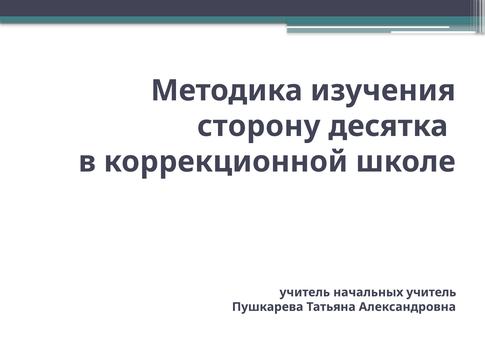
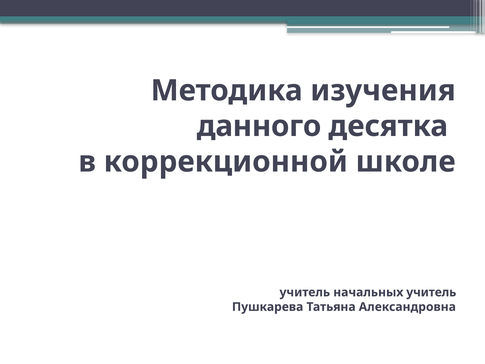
сторону: сторону -> данного (259, 126)
